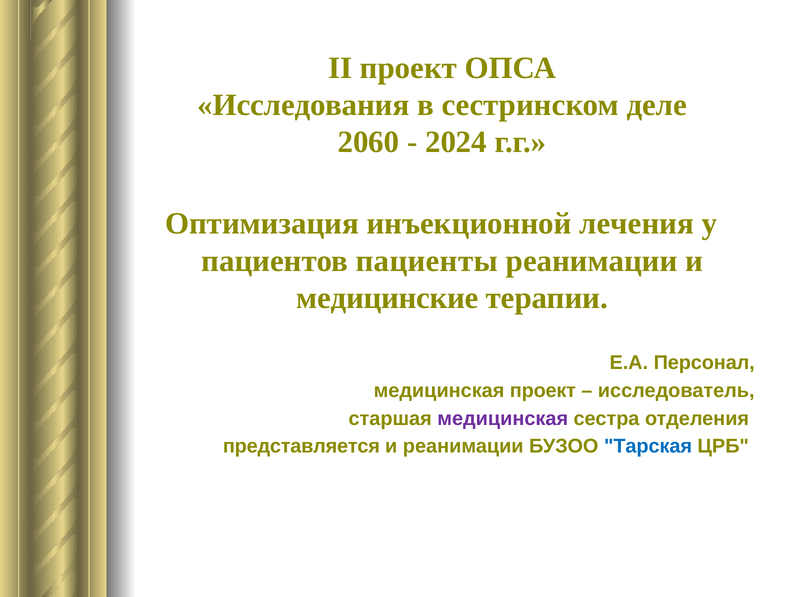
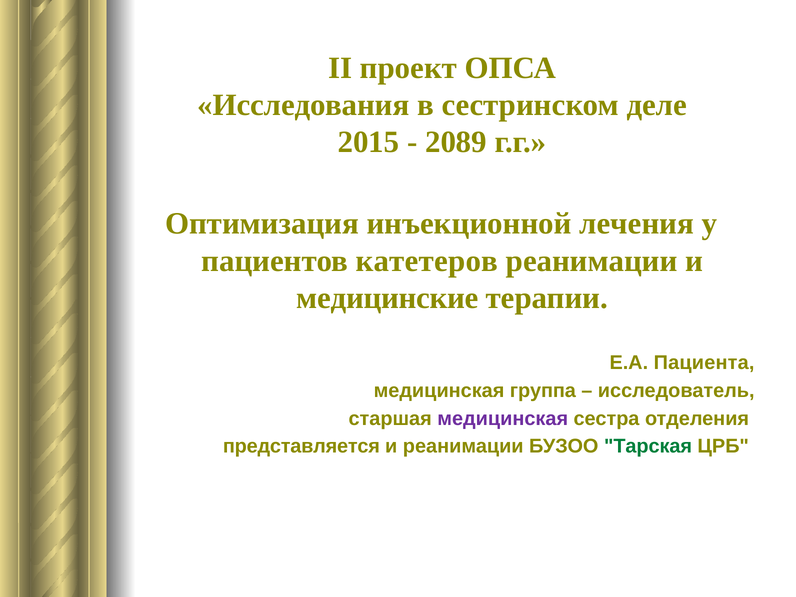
2060: 2060 -> 2015 (369, 142)
2024: 2024 -> 2089 (456, 142)
пациенты: пациенты -> катетеров (427, 261)
Персонал: Персонал -> Пациента (704, 363)
медицинская проект: проект -> группа (543, 391)
Тарская colour: blue -> green (648, 446)
